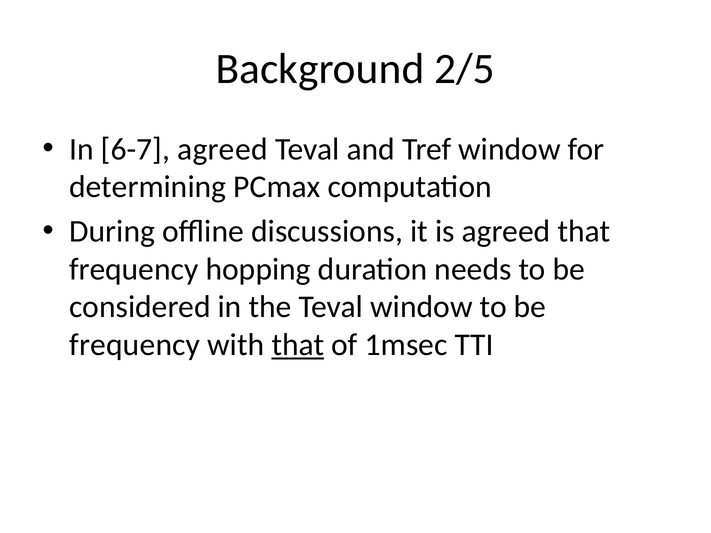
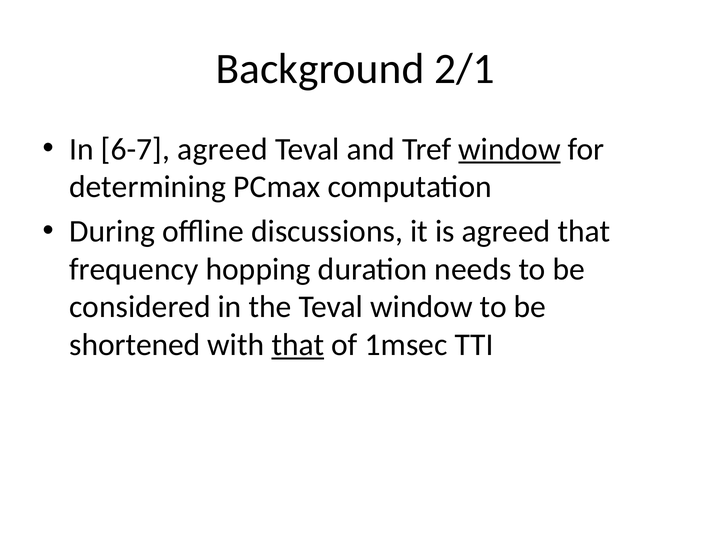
2/5: 2/5 -> 2/1 (464, 69)
window underline: none -> present (509, 149)
frequency: frequency -> shortened (135, 345)
